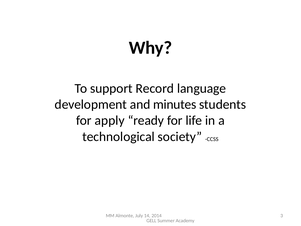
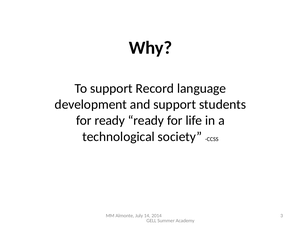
and minutes: minutes -> support (175, 104)
for apply: apply -> ready (110, 120)
